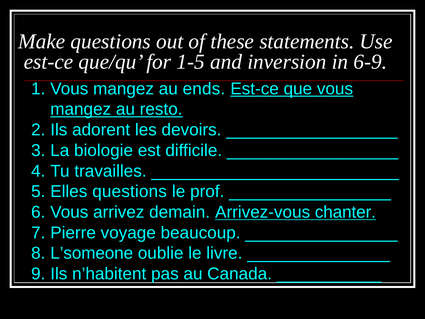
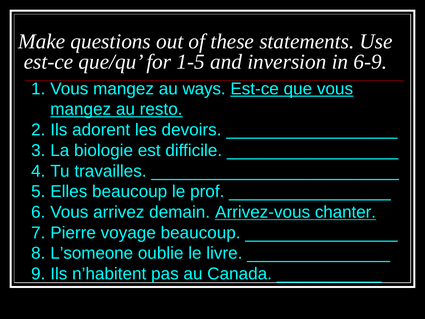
ends: ends -> ways (204, 89)
Elles questions: questions -> beaucoup (130, 191)
